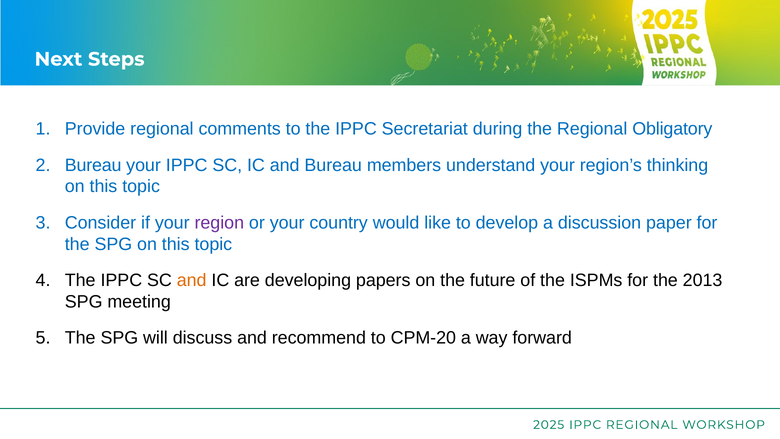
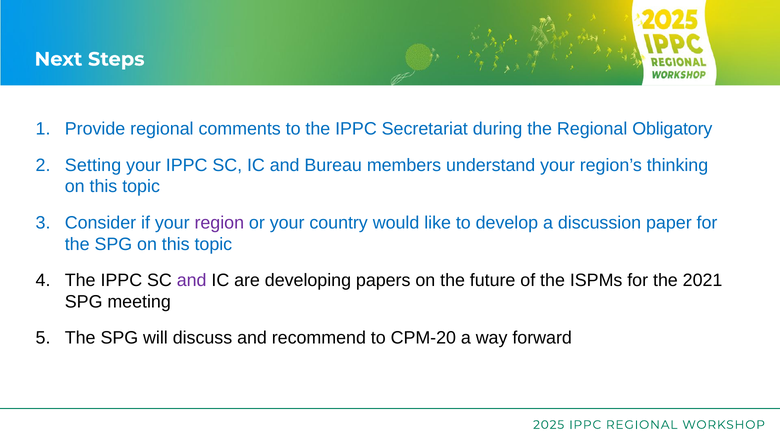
Bureau: Bureau -> Setting (93, 165)
and colour: orange -> purple (192, 280)
2013: 2013 -> 2021 (703, 280)
